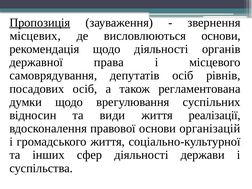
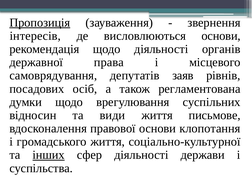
місцевих: місцевих -> інтересів (35, 36)
депутатів осіб: осіб -> заяв (183, 76)
реалізації: реалізації -> письмове (215, 115)
організацій: організацій -> клопотання (210, 128)
інших underline: none -> present (49, 155)
